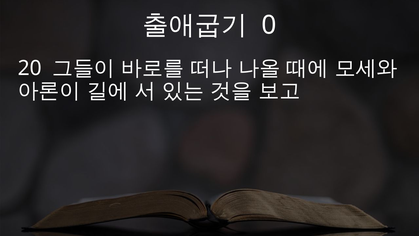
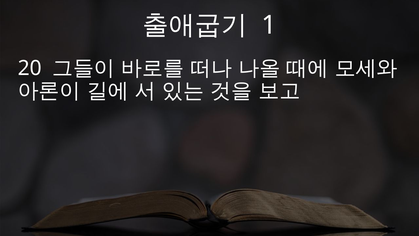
0: 0 -> 1 (269, 25)
